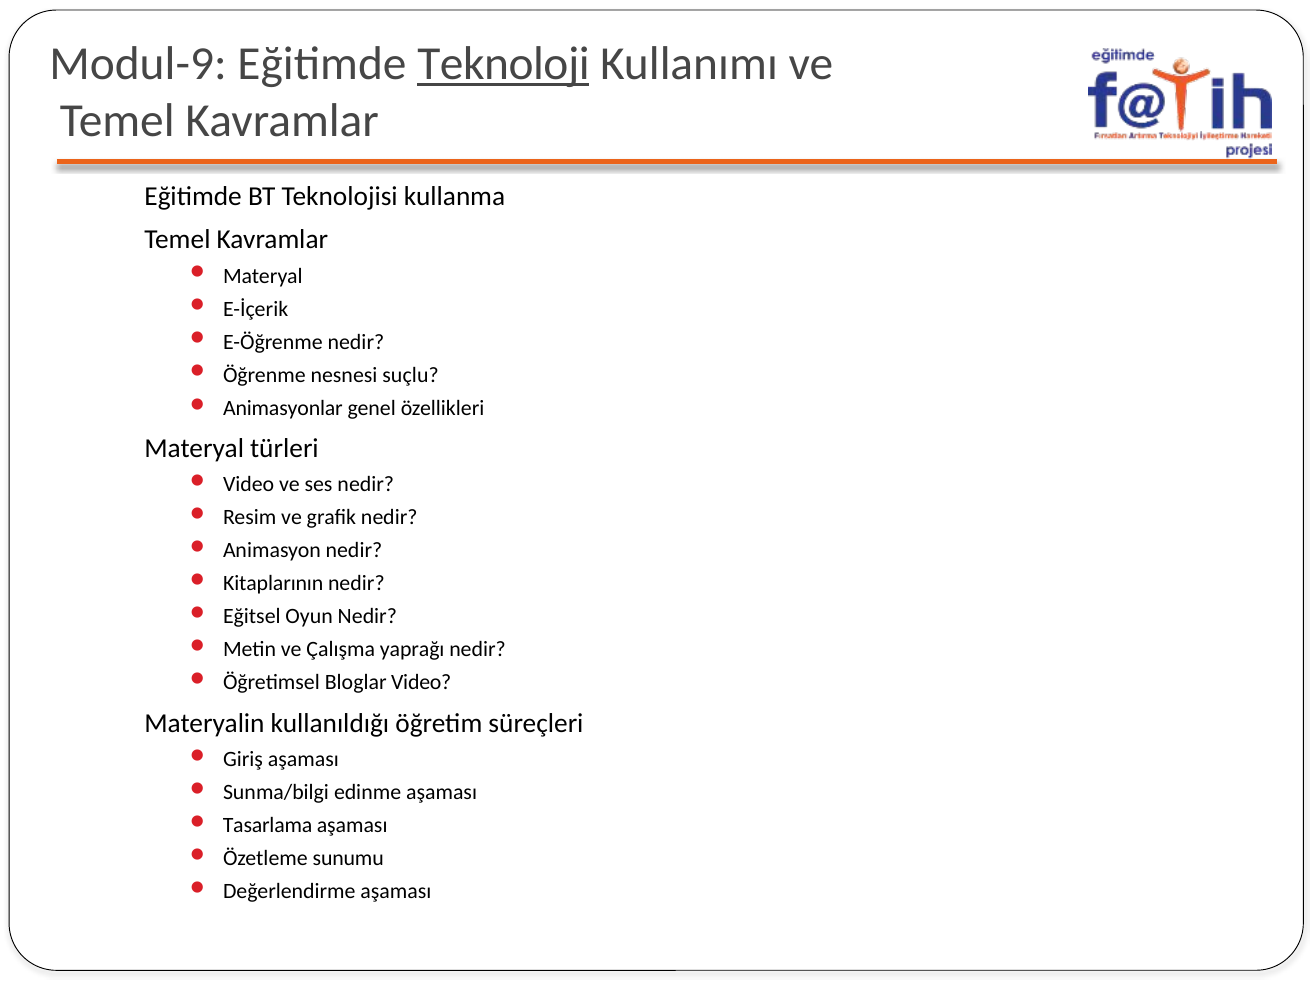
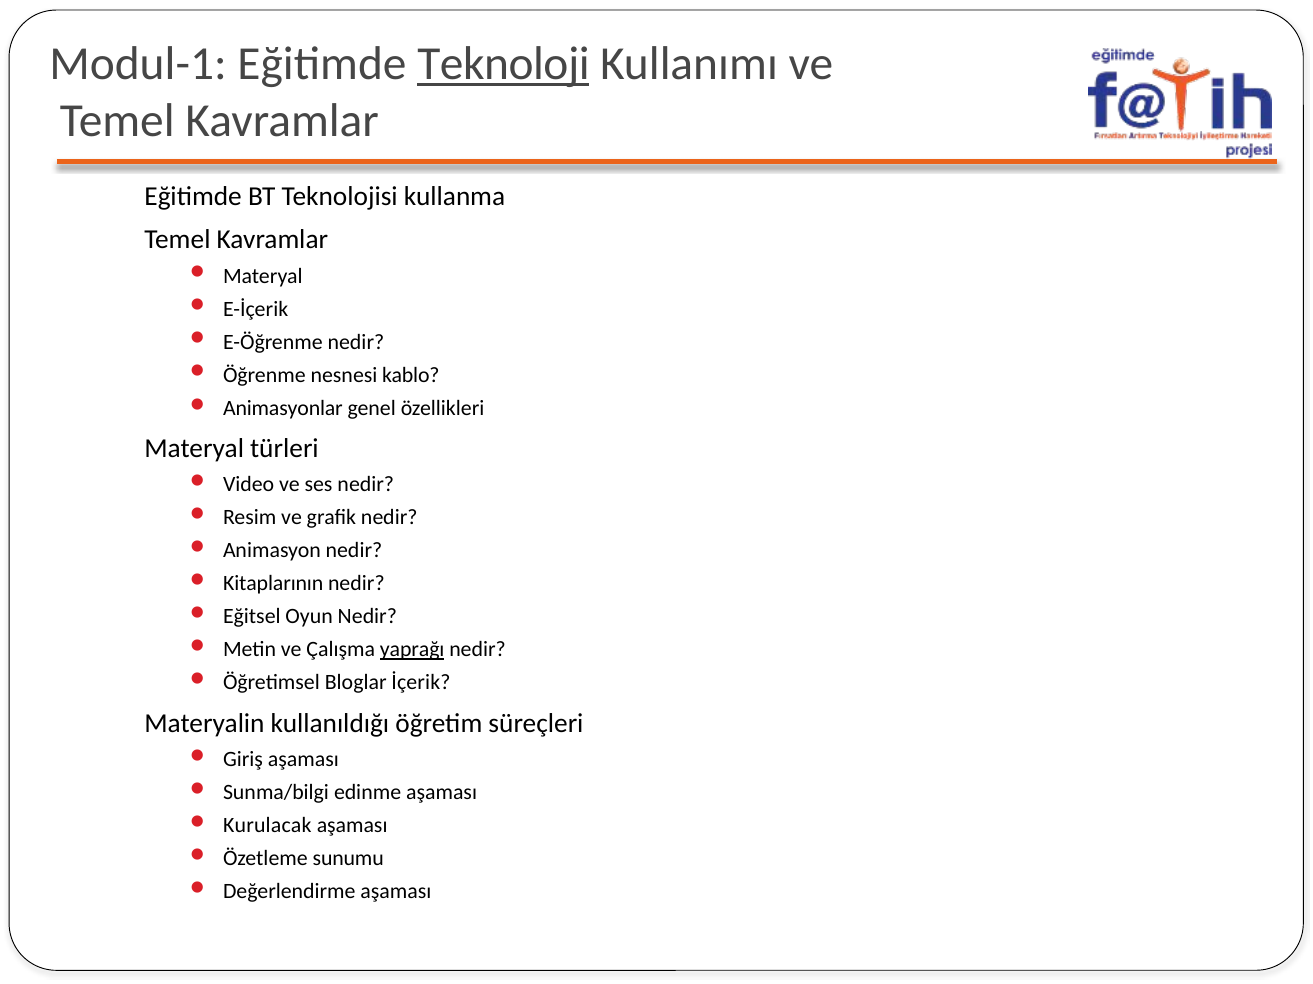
Modul-9: Modul-9 -> Modul-1 (138, 64)
suçlu: suçlu -> kablo (411, 375)
yaprağı underline: none -> present (412, 650)
Bloglar Video: Video -> İçerik (421, 683)
Tasarlama: Tasarlama -> Kurulacak (267, 826)
